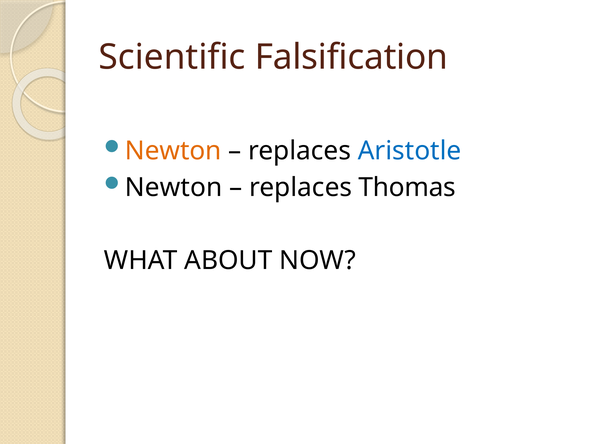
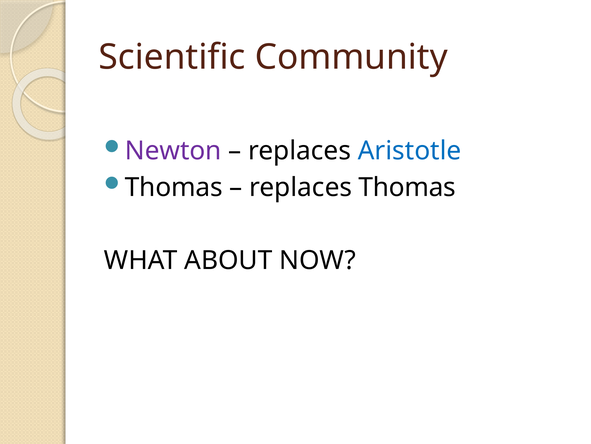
Falsification: Falsification -> Community (351, 57)
Newton colour: orange -> purple (173, 151)
Newton: Newton -> Thomas (174, 187)
